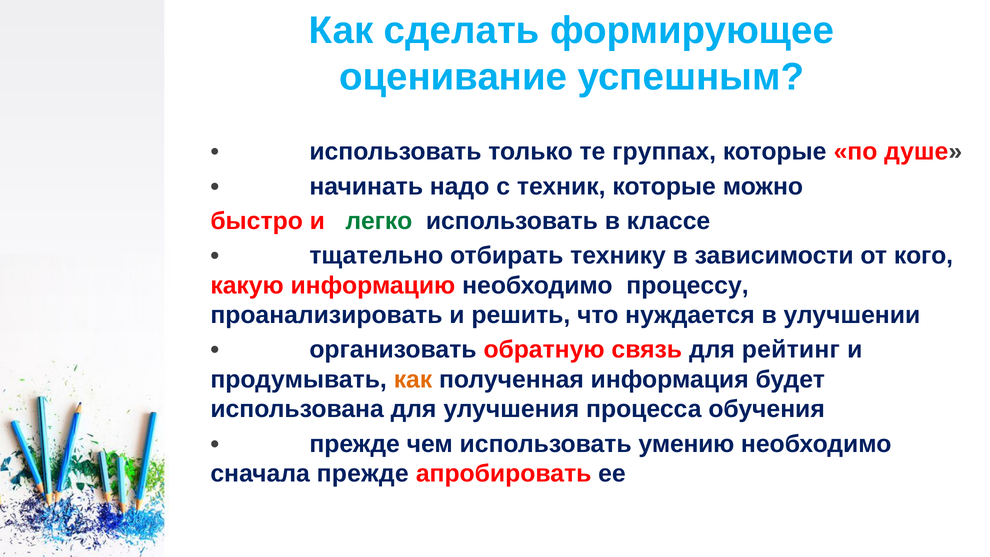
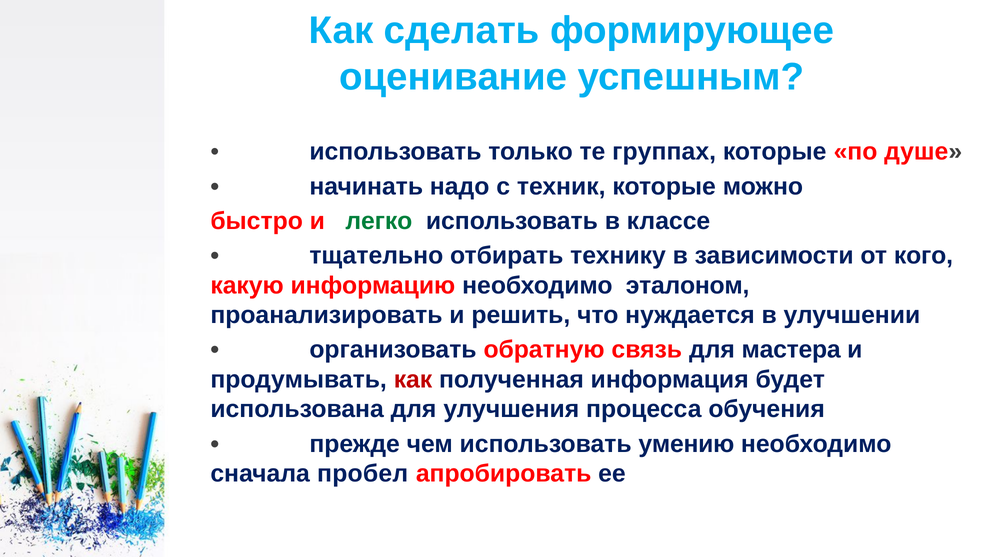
процессу: процессу -> эталоном (688, 285)
рейтинг: рейтинг -> мастера (791, 350)
как colour: orange -> red (413, 379)
сначала прежде: прежде -> пробел (363, 474)
